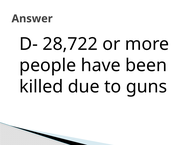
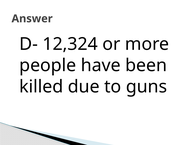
28,722: 28,722 -> 12,324 (70, 44)
